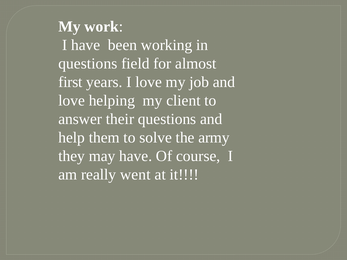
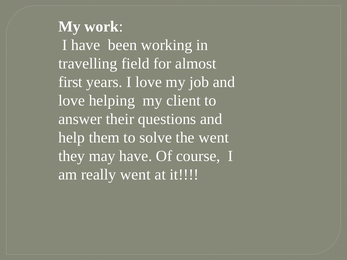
questions: questions -> travelling (88, 64)
the army: army -> went (214, 138)
